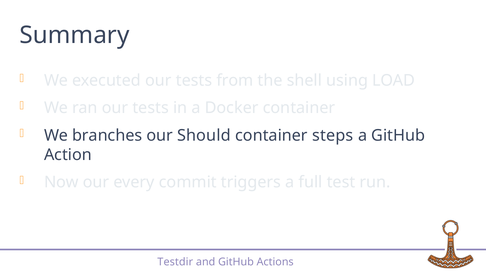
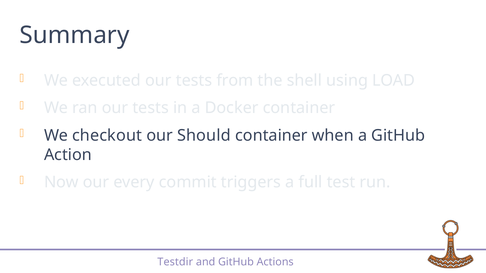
branches: branches -> checkout (107, 136)
steps: steps -> when (333, 136)
